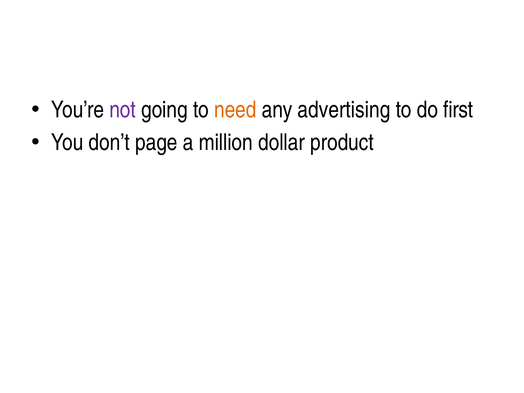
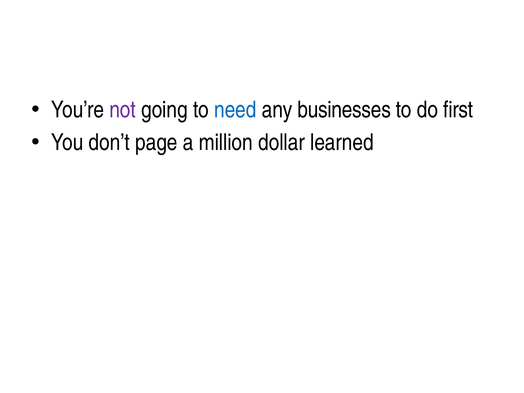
need colour: orange -> blue (235, 110)
advertising: advertising -> businesses (344, 110)
product: product -> learned (342, 143)
